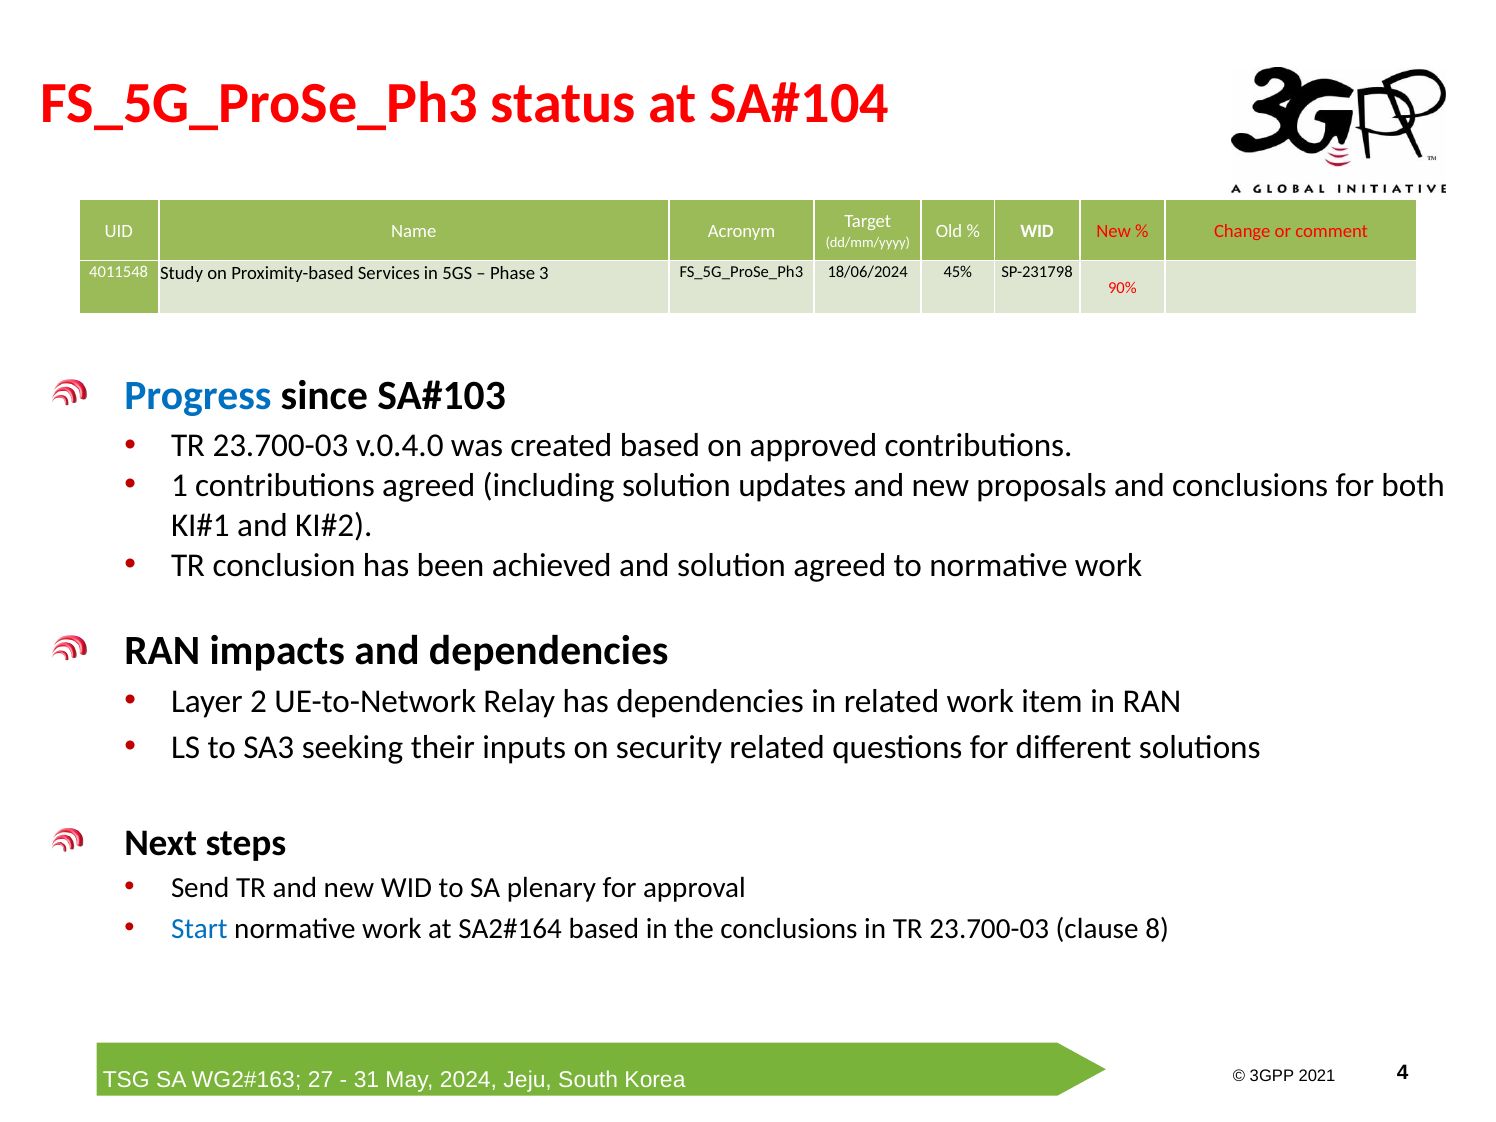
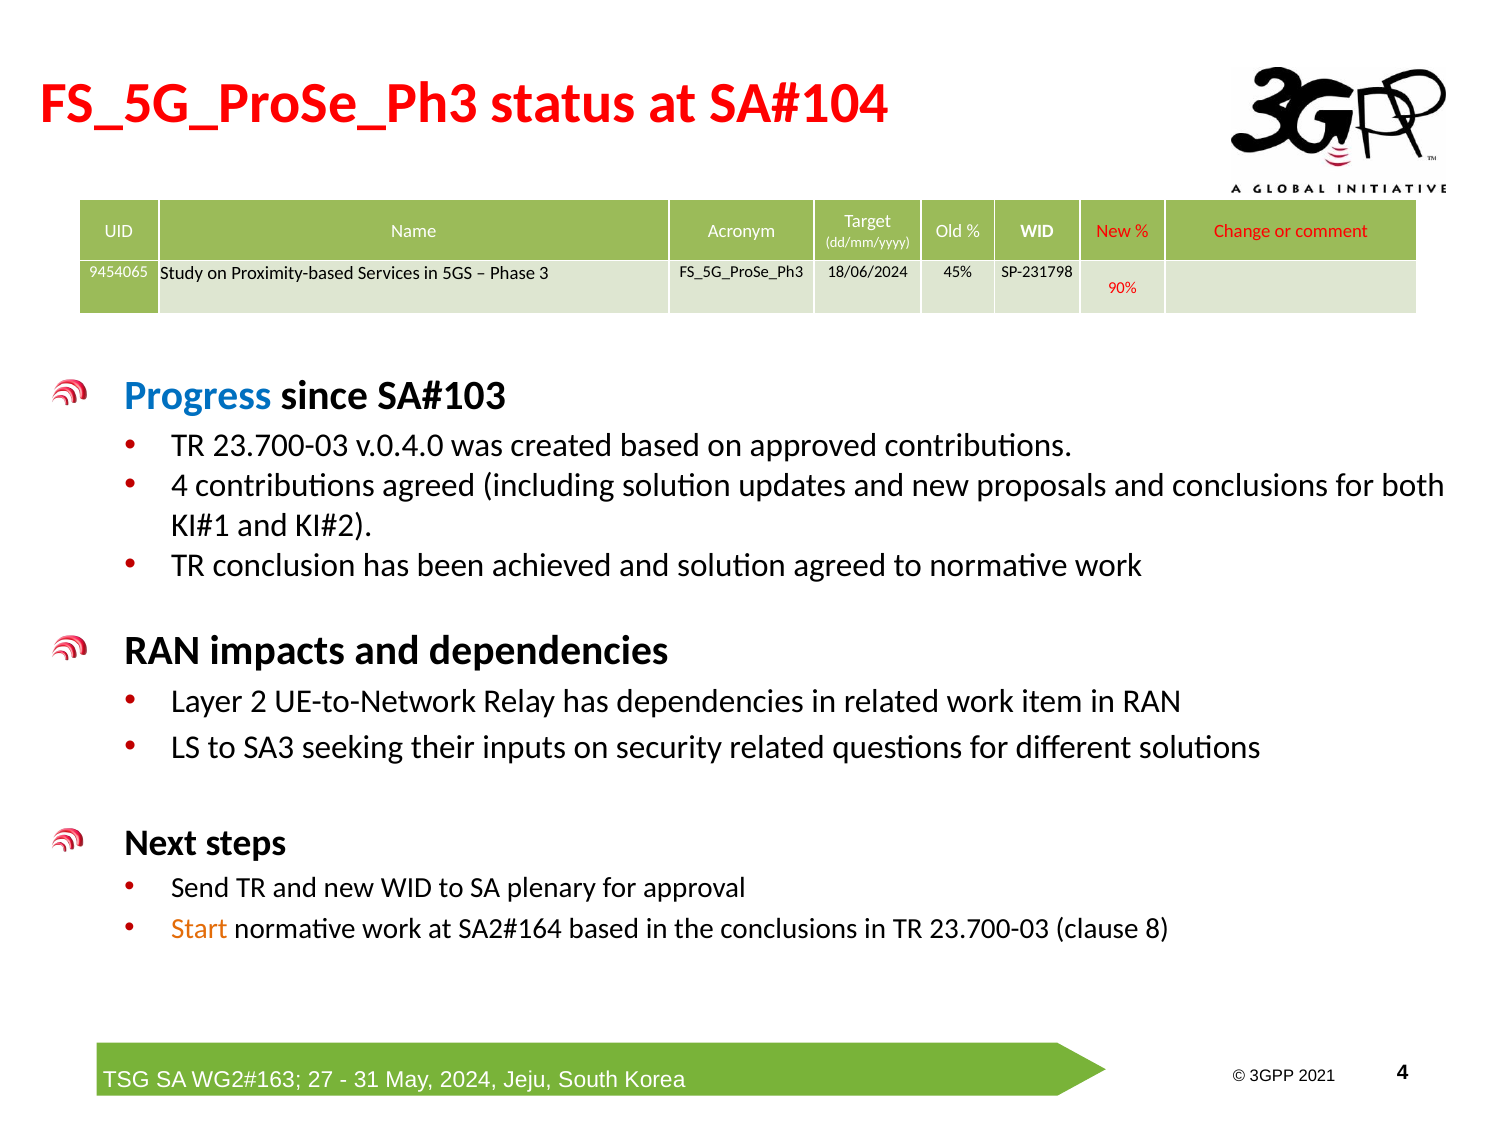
4011548: 4011548 -> 9454065 (119, 273)
1: 1 -> 4 (179, 486)
Start colour: blue -> orange (199, 929)
